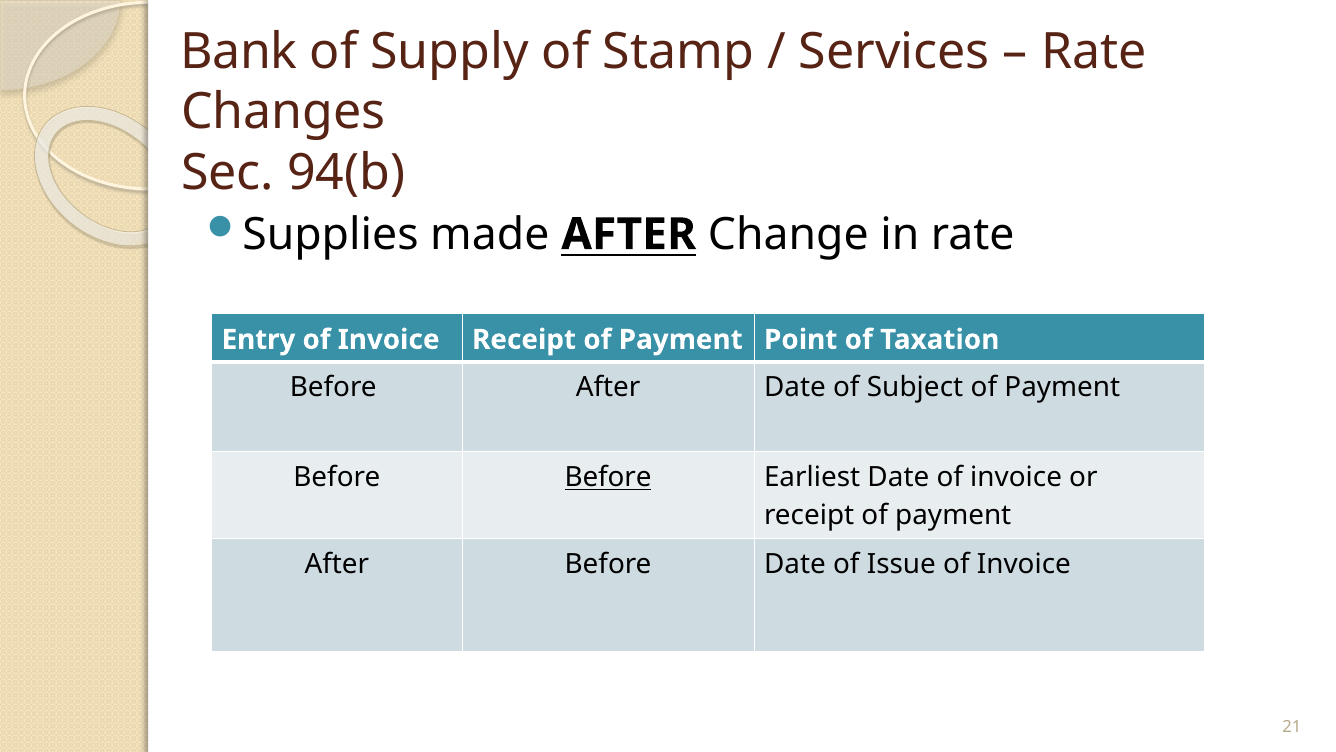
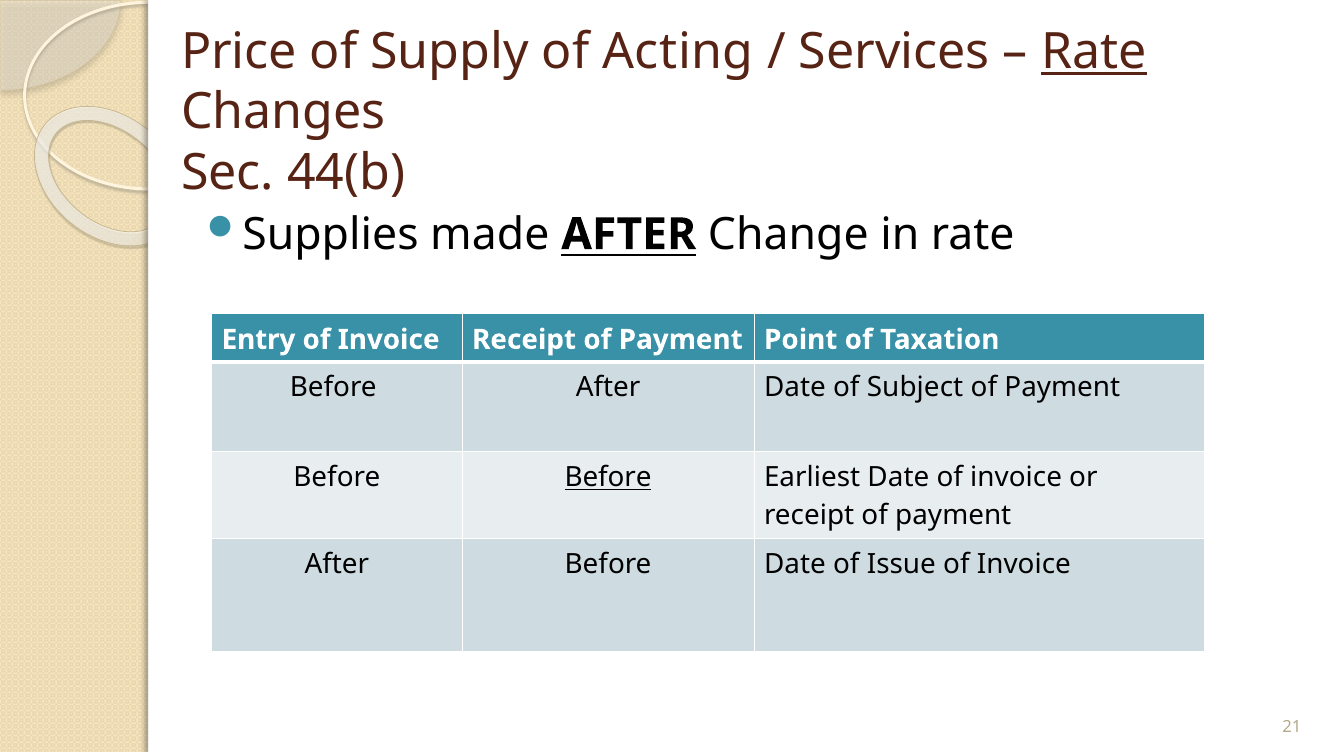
Bank: Bank -> Price (239, 52)
Stamp: Stamp -> Acting (678, 52)
Rate underline: none -> present (1094, 52)
94(b: 94(b -> 44(b (346, 172)
